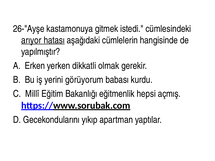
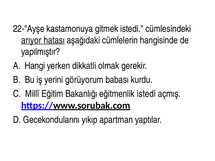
26-"Ayşe: 26-"Ayşe -> 22-"Ayşe (29, 29)
Erken: Erken -> Hangi (35, 66)
eğitmenlik hepsi: hepsi -> istedi (146, 94)
